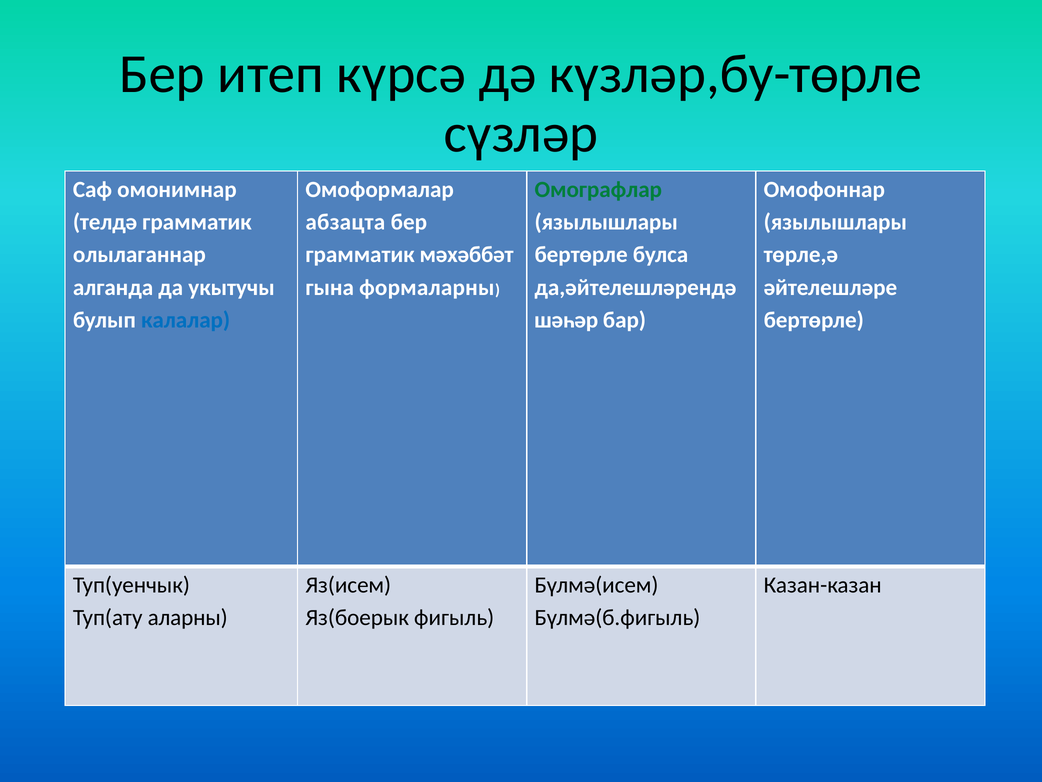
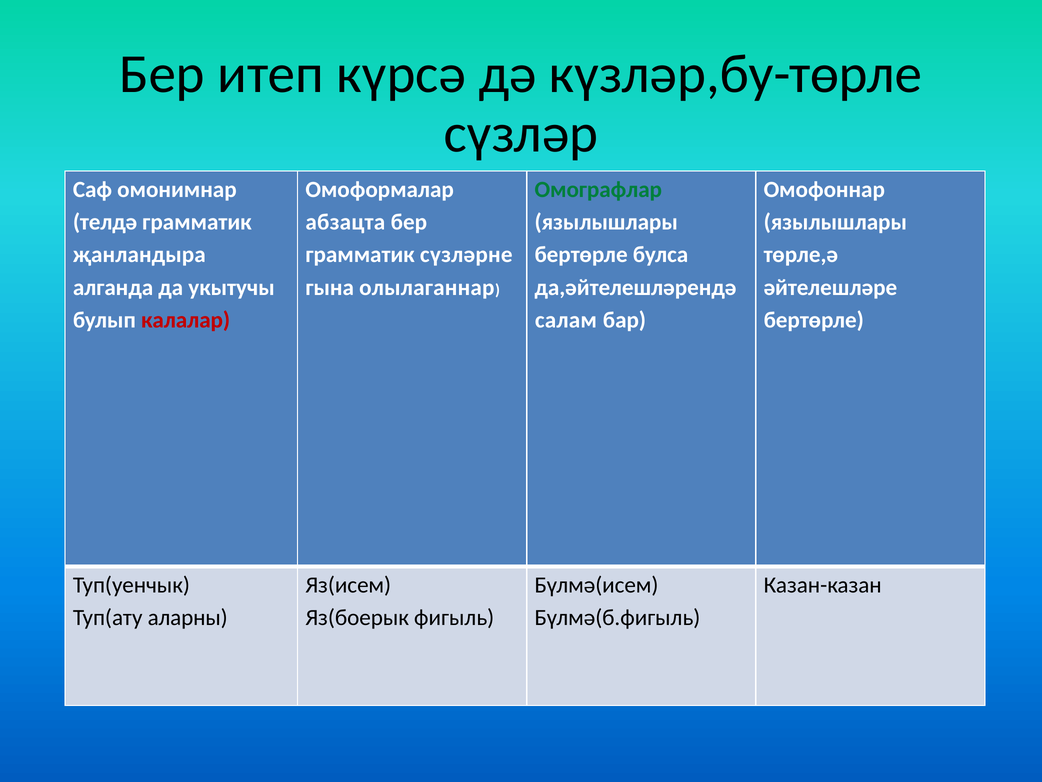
олылаганнар: олылаганнар -> җанландыра (139, 255)
мәхәббәт: мәхәббәт -> сүзләрне (466, 255)
формаларны: формаларны -> олылаганнар (427, 287)
калалар colour: blue -> red (186, 320)
шәһәр: шәһәр -> салам (566, 320)
